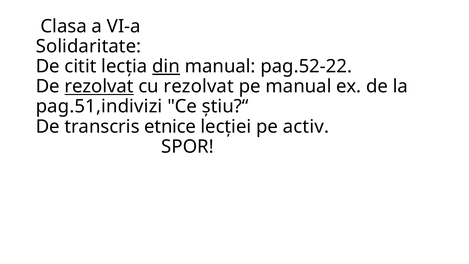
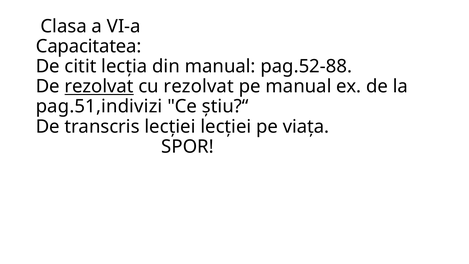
Solidaritate: Solidaritate -> Capacitatea (89, 46)
din underline: present -> none (166, 66)
pag.52-22: pag.52-22 -> pag.52-88 (306, 66)
transcris etnice: etnice -> lecției (170, 126)
activ: activ -> viața (306, 126)
